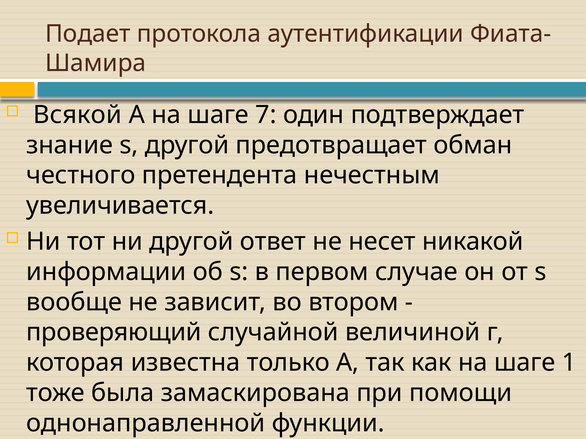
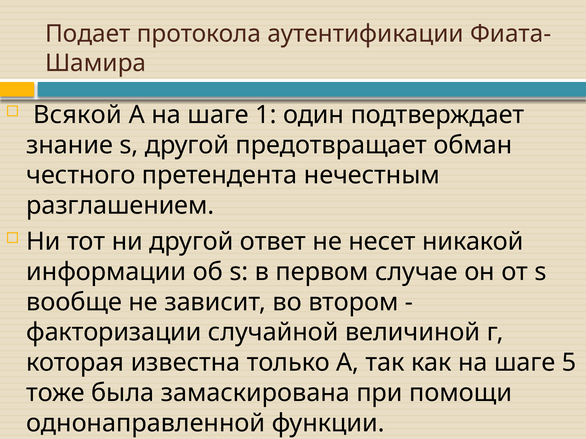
7: 7 -> 1 (266, 115)
увеличивается: увеличивается -> разглашением (120, 206)
проверяющий: проверяющий -> факторизации (114, 333)
1: 1 -> 5 (569, 363)
